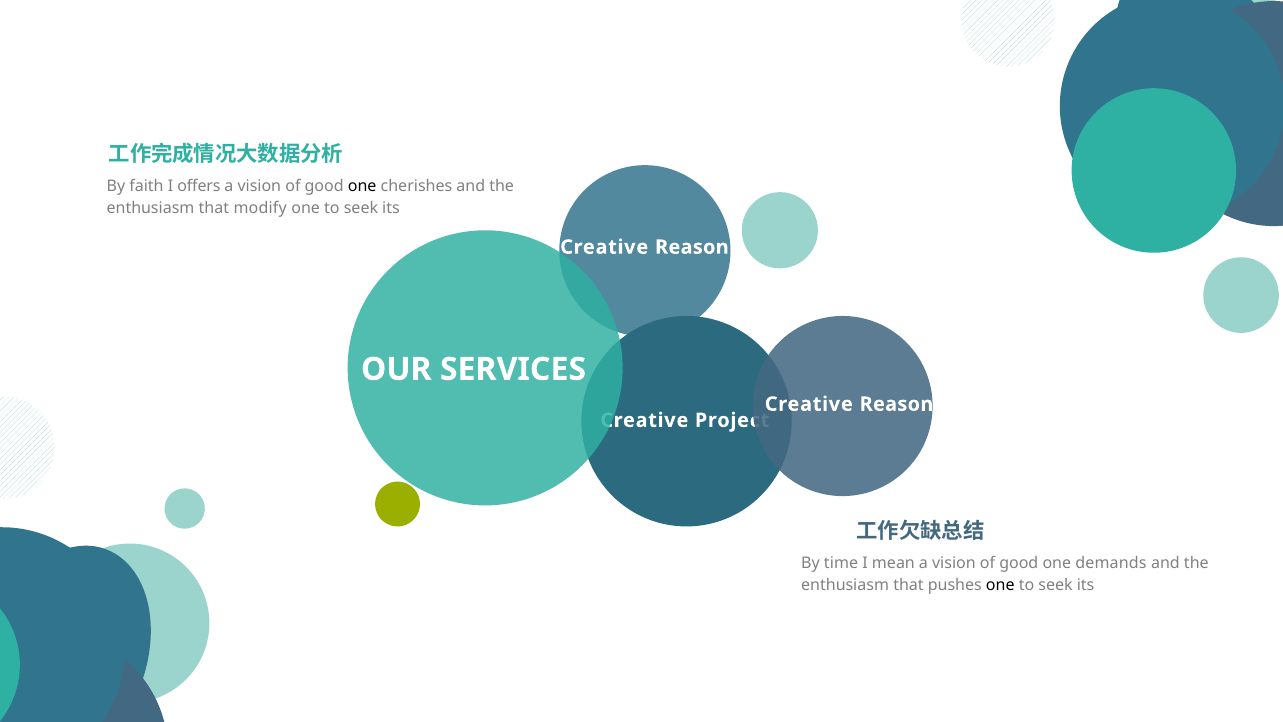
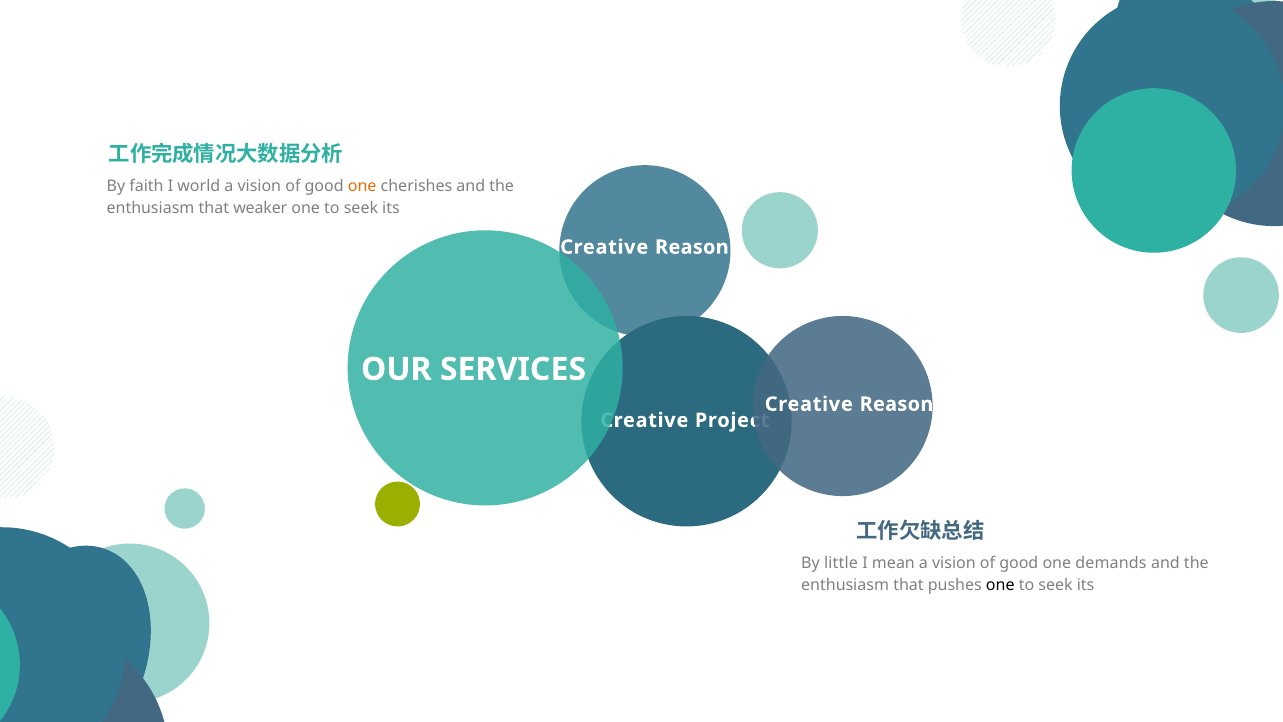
offers: offers -> world (199, 187)
one colour: black -> orange (362, 187)
modify: modify -> weaker (260, 208)
time: time -> little (841, 563)
